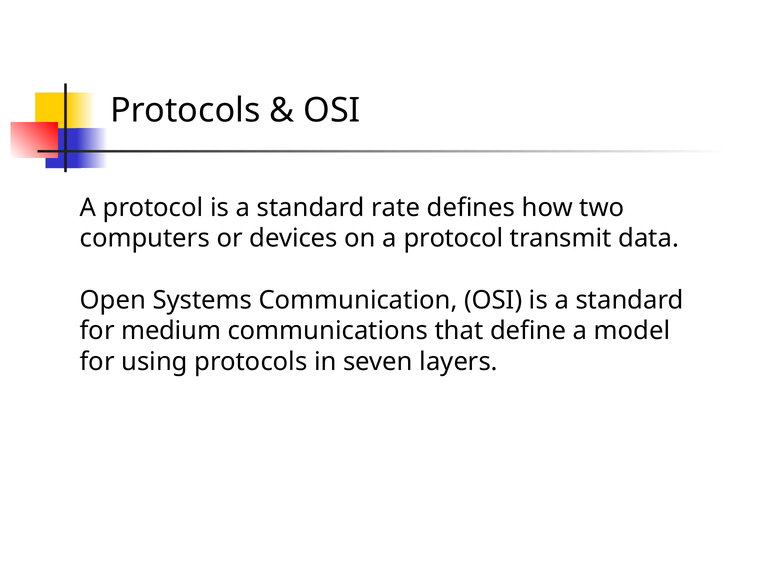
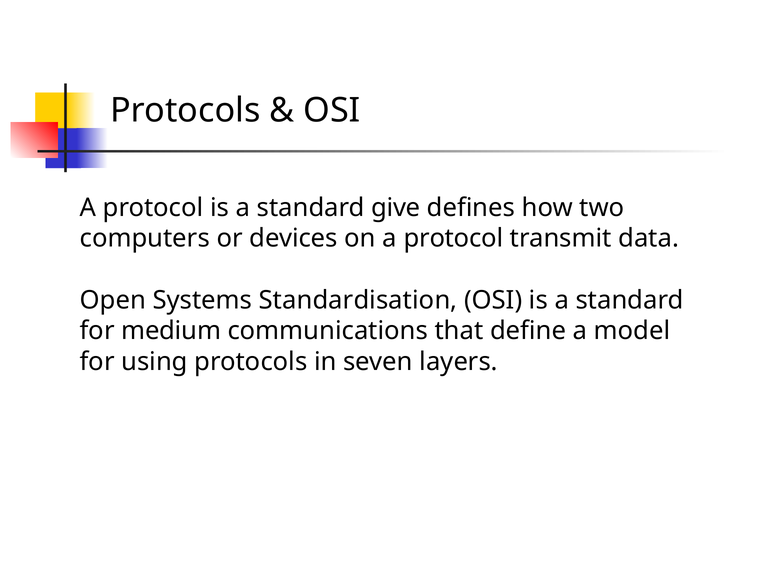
rate: rate -> give (396, 207)
Communication: Communication -> Standardisation (358, 300)
